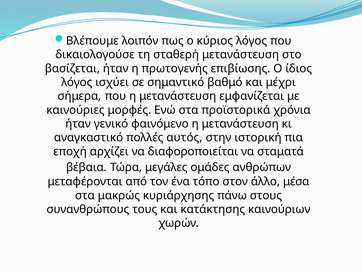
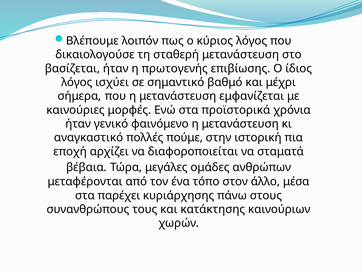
αυτός: αυτός -> πούμε (185, 138)
μακρώς: μακρώς -> παρέχει (119, 196)
